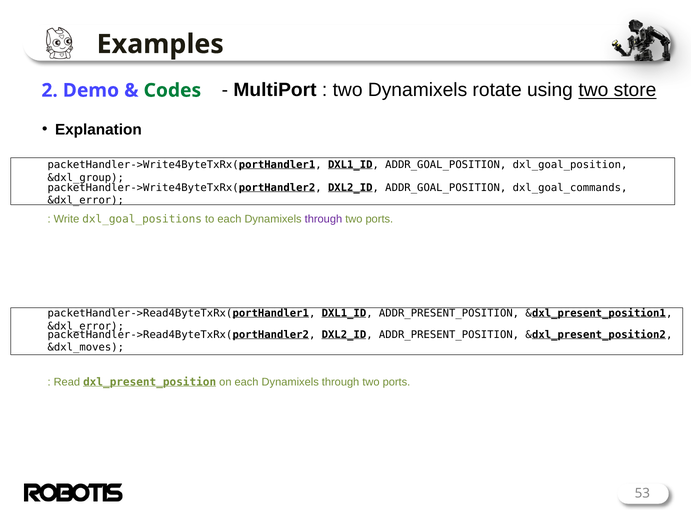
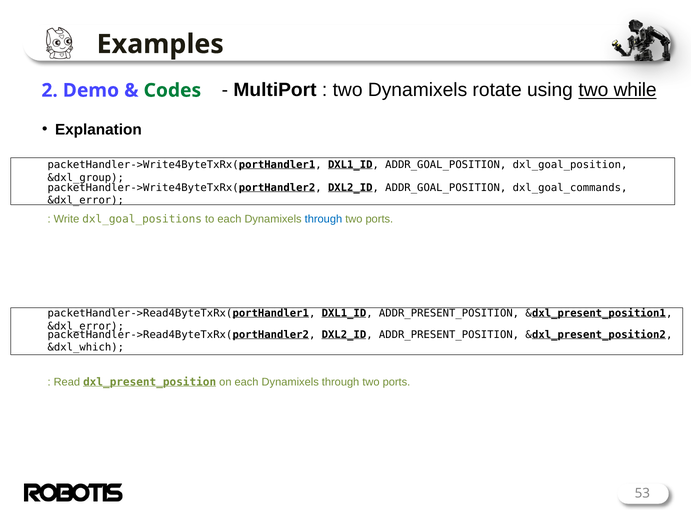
store: store -> while (635, 90)
through colour: purple -> blue (323, 219)
&dxl_moves: &dxl_moves -> &dxl_which (86, 348)
